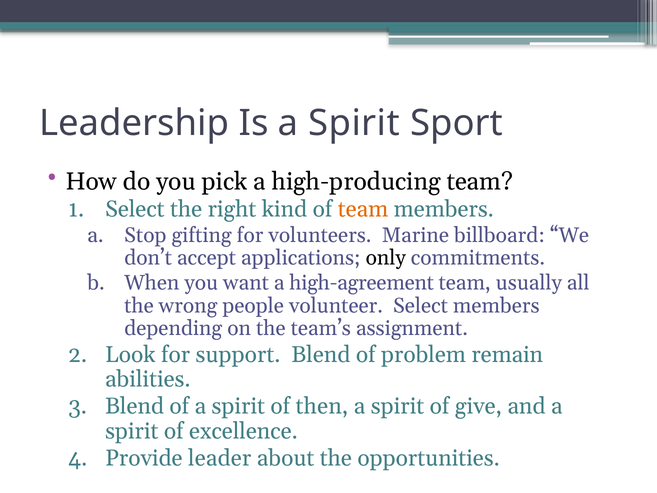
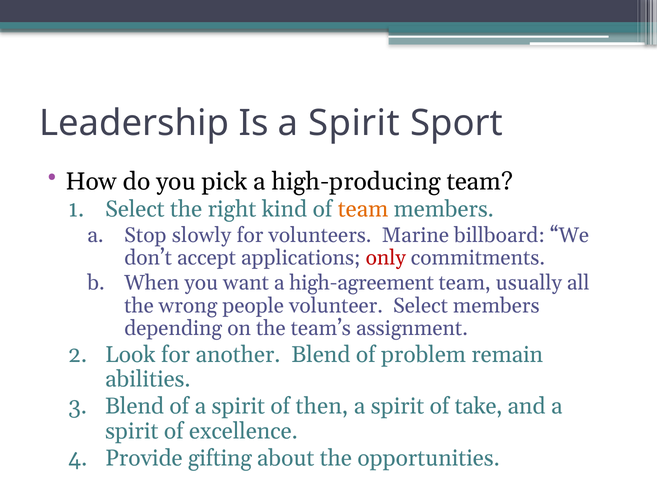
gifting: gifting -> slowly (202, 235)
only colour: black -> red (386, 258)
support: support -> another (238, 355)
give: give -> take (479, 406)
leader: leader -> gifting (220, 458)
